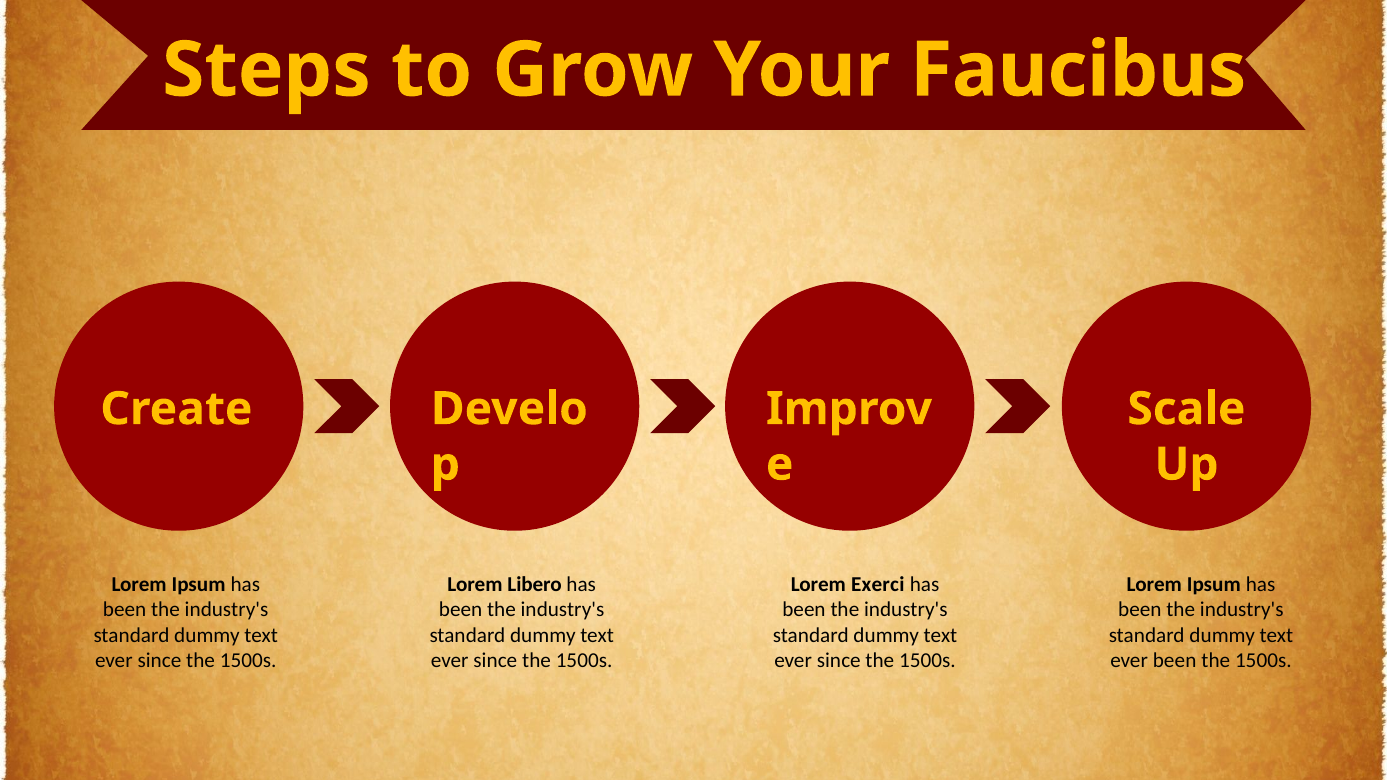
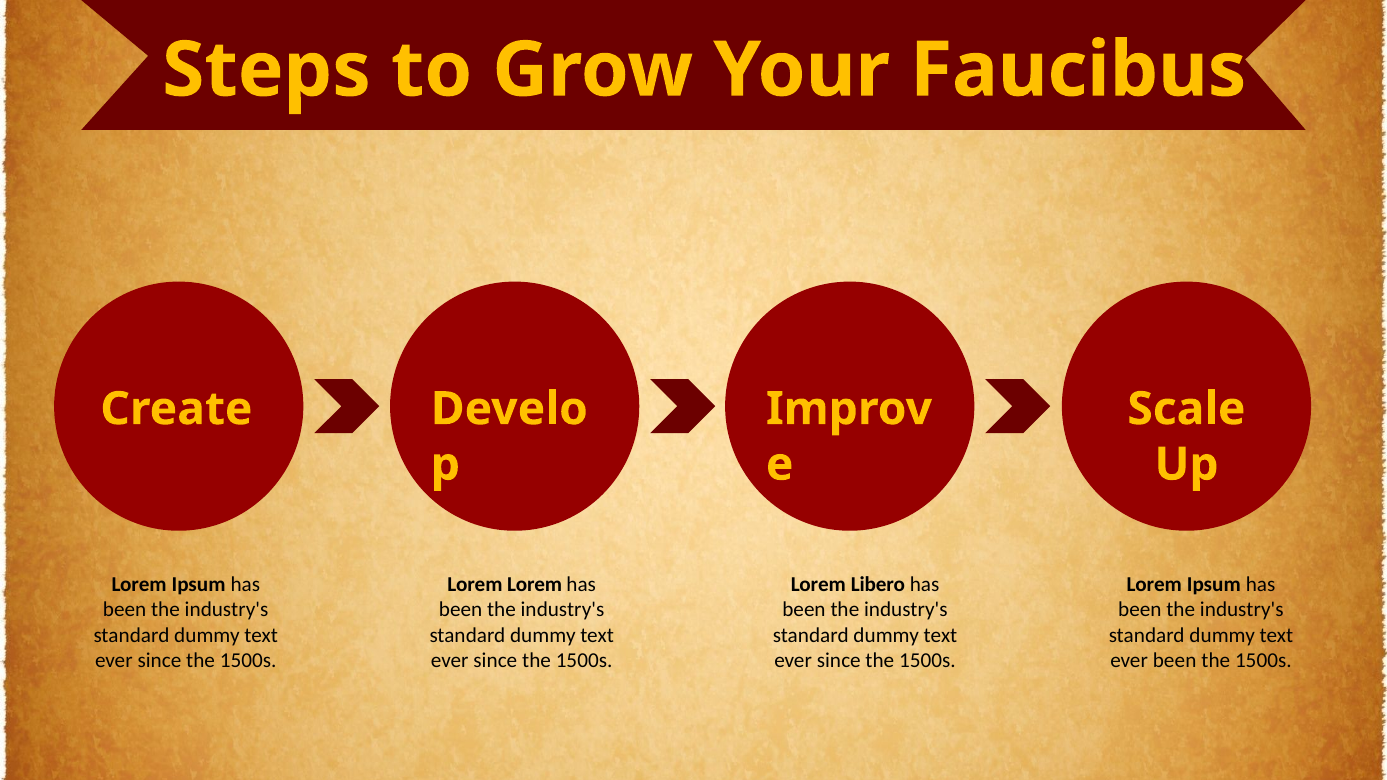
Lorem Libero: Libero -> Lorem (535, 584)
Exerci: Exerci -> Libero (878, 584)
